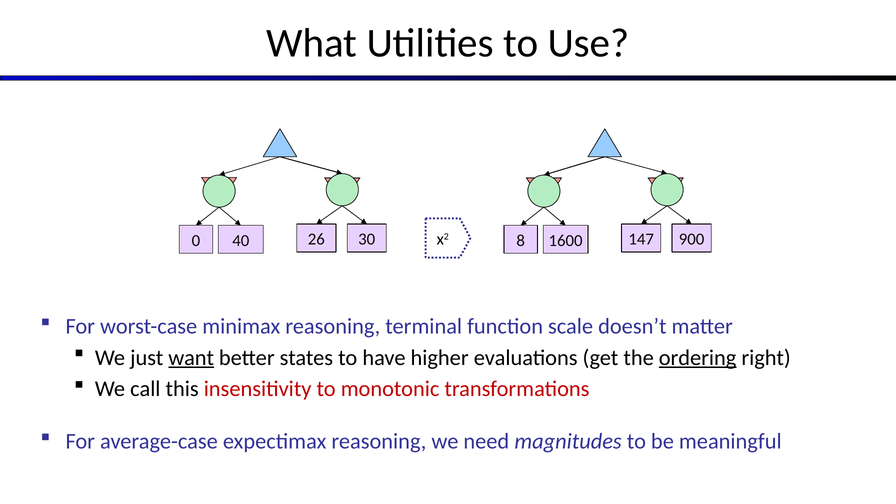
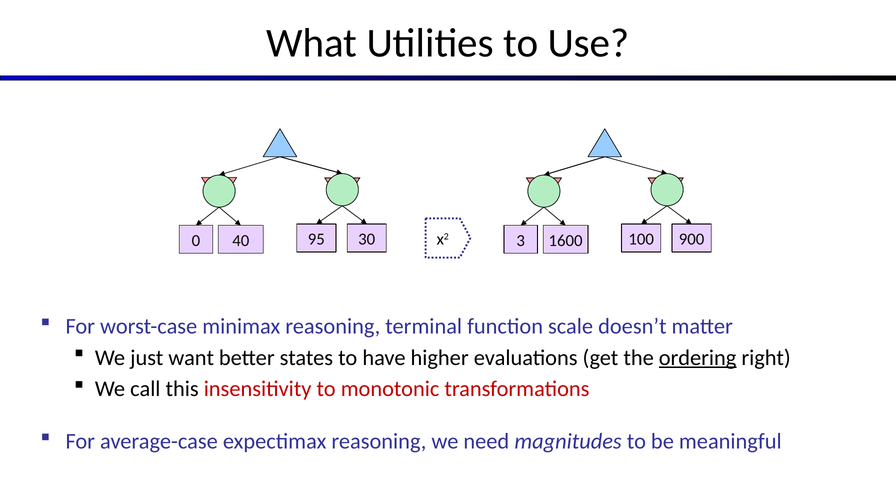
26: 26 -> 95 (316, 239)
8: 8 -> 3 (521, 241)
147: 147 -> 100 (641, 239)
want underline: present -> none (191, 358)
